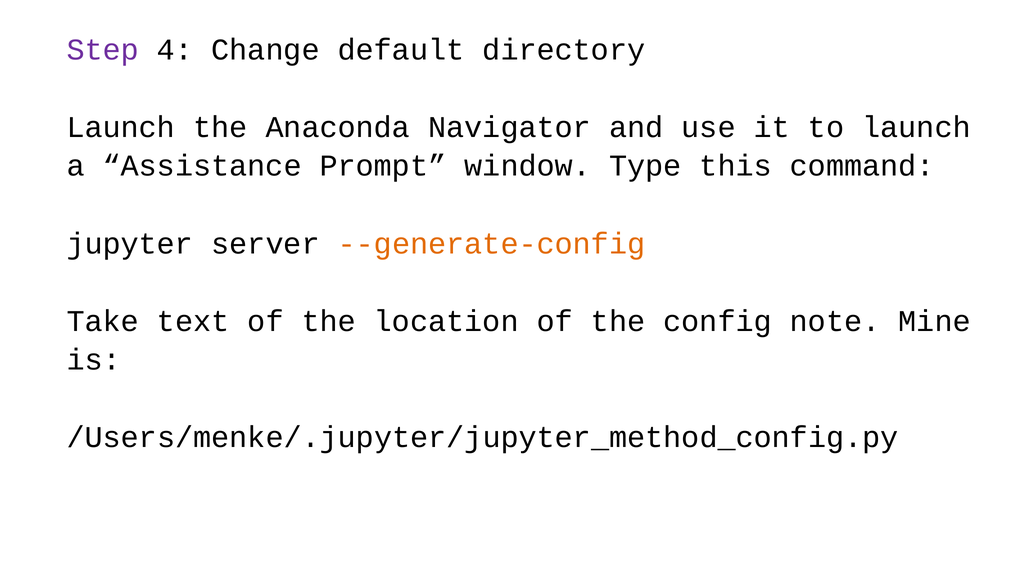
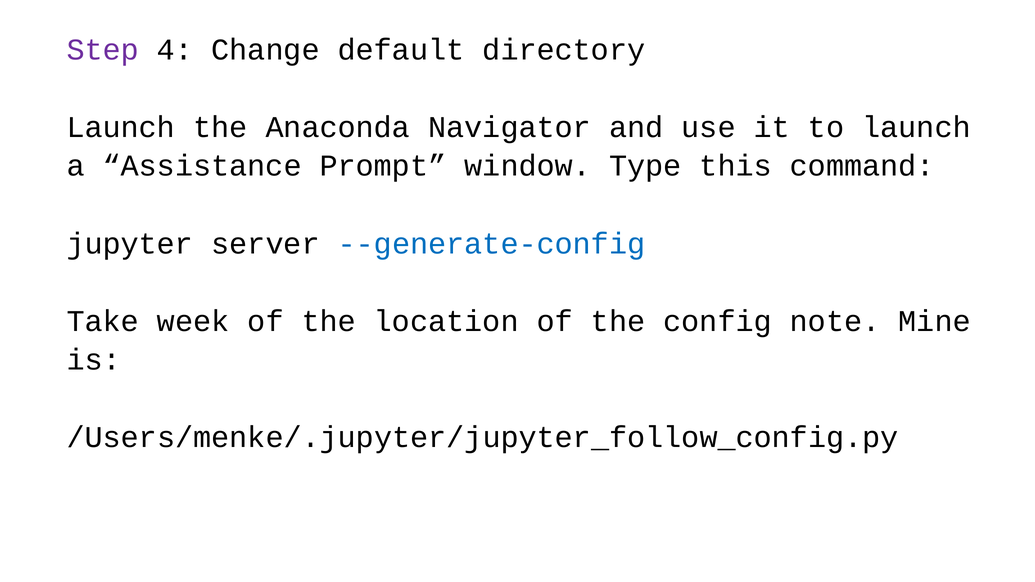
--generate-config colour: orange -> blue (492, 244)
text: text -> week (193, 321)
/Users/menke/.jupyter/jupyter_method_config.py: /Users/menke/.jupyter/jupyter_method_config.py -> /Users/menke/.jupyter/jupyter_follow_config.py (483, 438)
